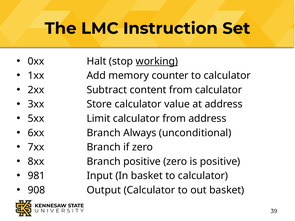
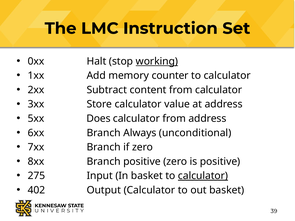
Limit: Limit -> Does (99, 119)
981: 981 -> 275 (36, 176)
calculator underline: none -> present (203, 176)
908: 908 -> 402 (36, 190)
